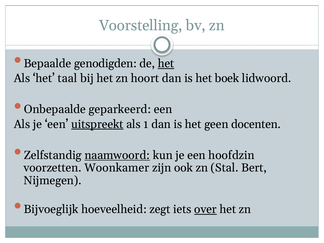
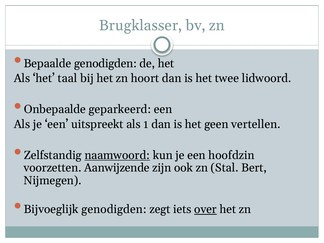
Voorstelling: Voorstelling -> Brugklasser (141, 26)
het underline: present -> none (166, 64)
boek: boek -> twee (227, 78)
uitspreekt underline: present -> none (97, 124)
docenten: docenten -> vertellen (256, 124)
Woonkamer: Woonkamer -> Aanwijzende (117, 168)
Bijvoeglijk hoeveelheid: hoeveelheid -> genodigden (114, 209)
